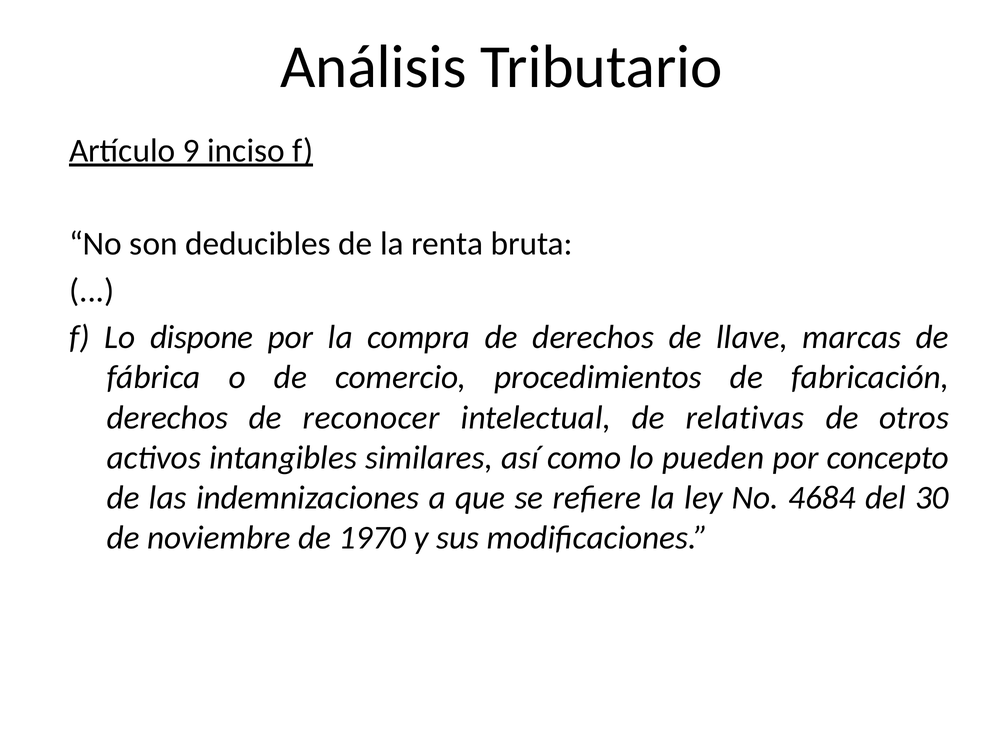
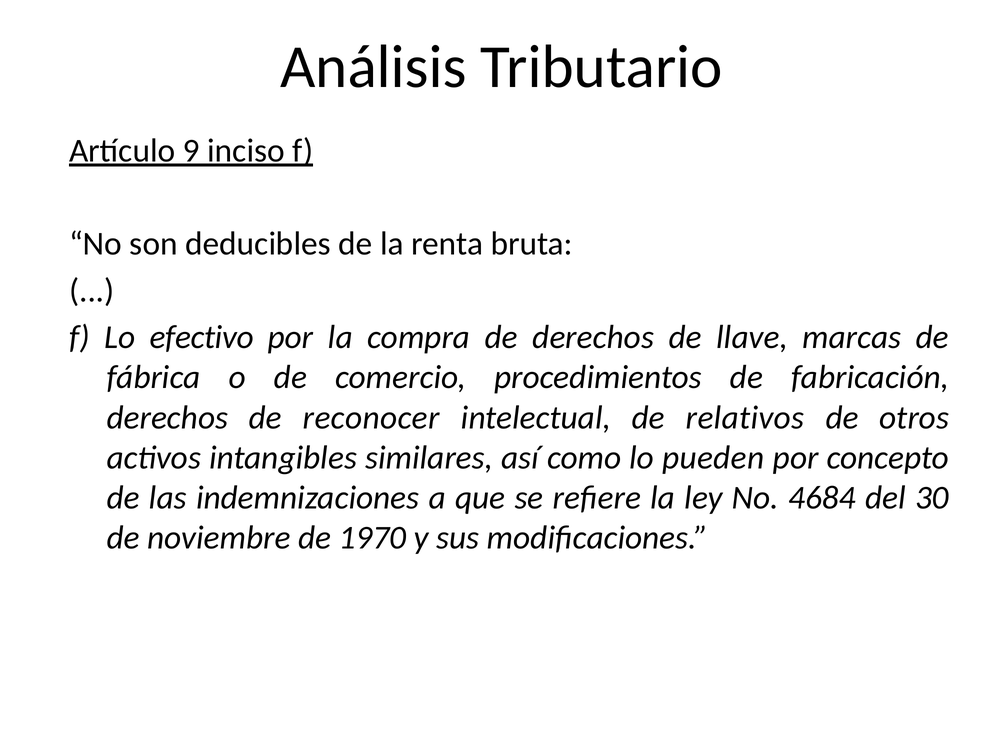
dispone: dispone -> efectivo (202, 337)
relativas: relativas -> relativos (745, 417)
